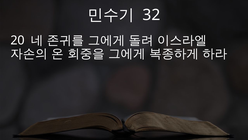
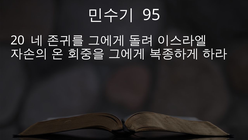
32: 32 -> 95 (151, 15)
